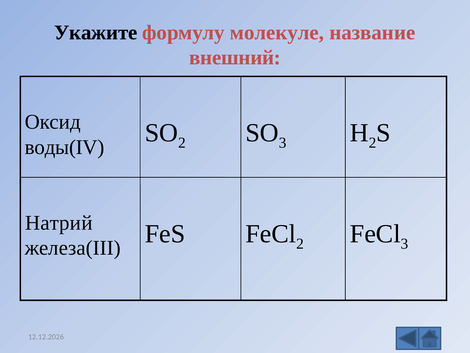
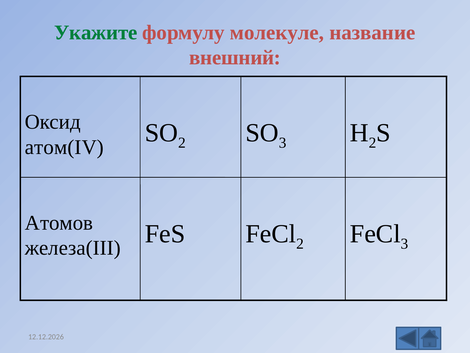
Укажите colour: black -> green (96, 32)
воды(IV: воды(IV -> атом(IV (64, 147)
Натрий: Натрий -> Атомов (59, 223)
